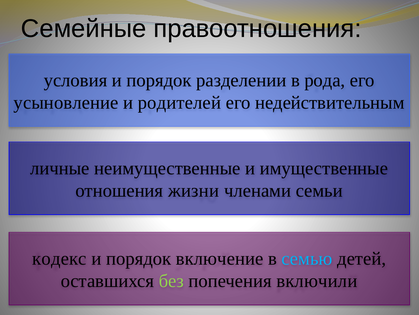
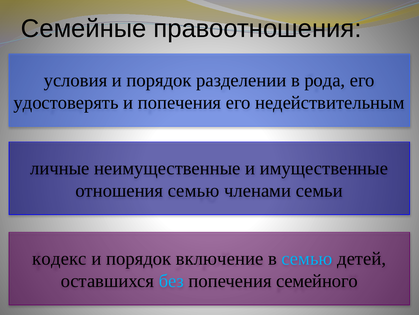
усыновление: усыновление -> удостоверять (66, 102)
и родителей: родителей -> попечения (180, 102)
отношения жизни: жизни -> семью (194, 190)
без colour: light green -> light blue (171, 280)
включили: включили -> семейного (317, 280)
